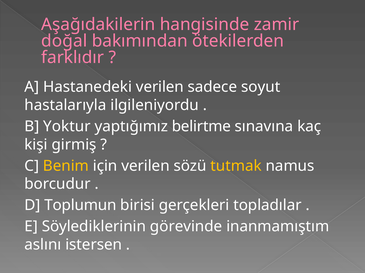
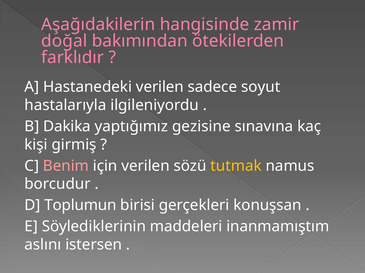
Yoktur: Yoktur -> Dakika (67, 127)
belirtme: belirtme -> gezisine (201, 127)
Benim colour: yellow -> pink (66, 166)
topladılar: topladılar -> konuşsan (267, 206)
görevinde: görevinde -> maddeleri (186, 227)
